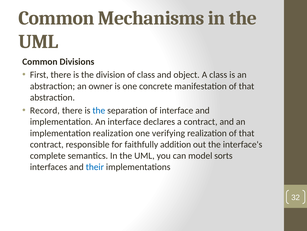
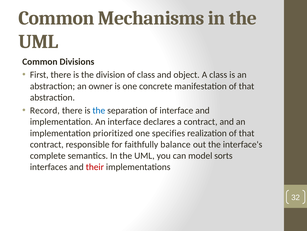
implementation realization: realization -> prioritized (113, 133)
verifying: verifying -> specifies (169, 133)
addition: addition -> balance (176, 144)
their colour: blue -> red (95, 166)
